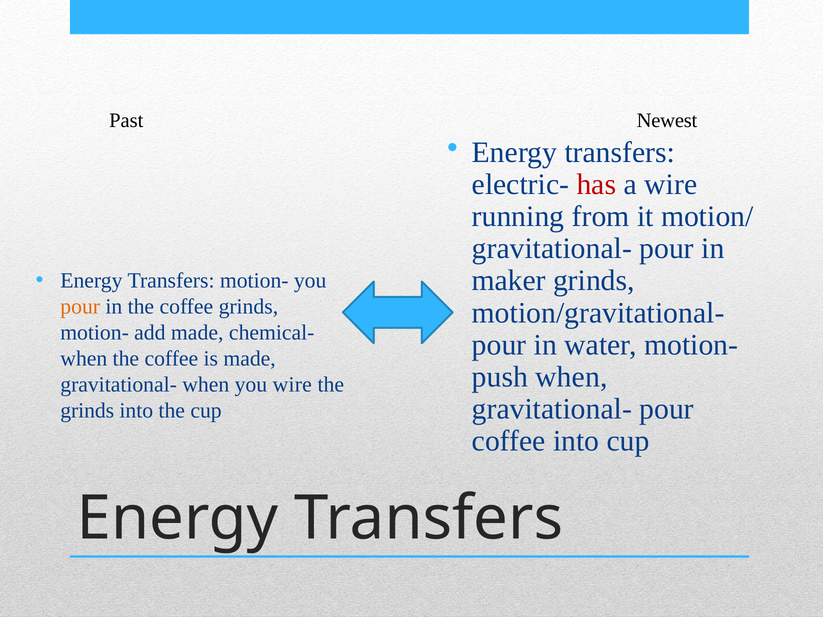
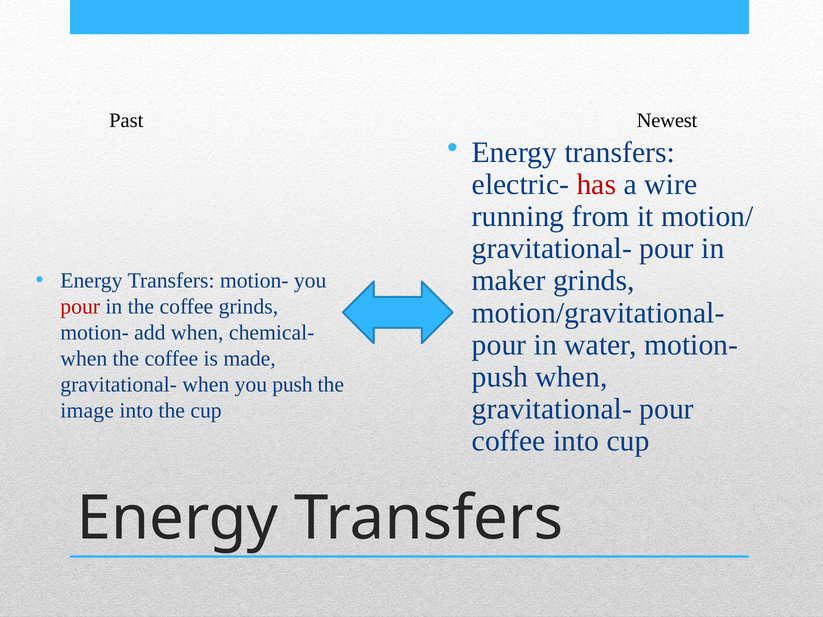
pour colour: orange -> red (80, 307)
add made: made -> when (197, 333)
you wire: wire -> push (292, 385)
grinds: grinds -> image (87, 411)
